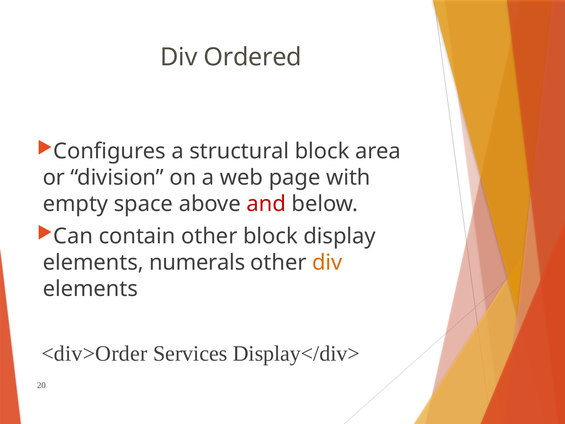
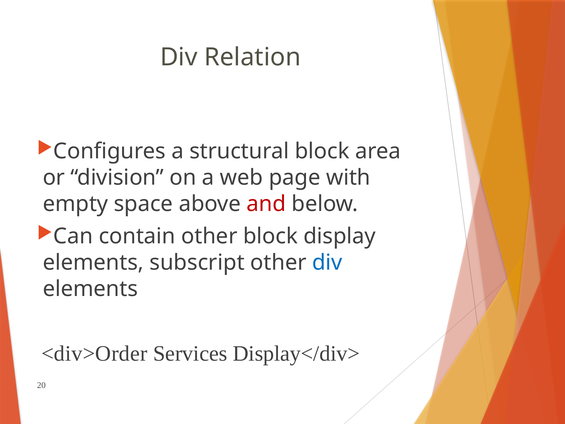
Ordered: Ordered -> Relation (253, 57)
numerals: numerals -> subscript (197, 262)
div colour: orange -> blue (327, 262)
